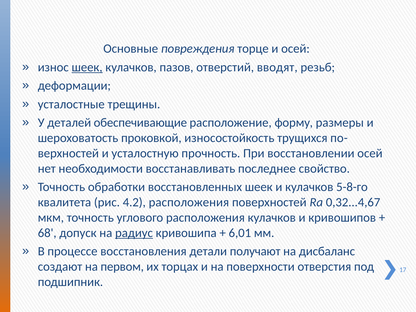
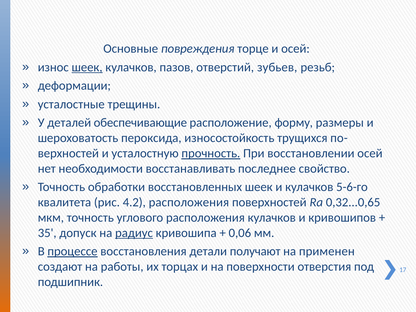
вводят: вводят -> зубьев (277, 67)
проковкой: проковкой -> пероксида (151, 138)
прочность underline: none -> present (211, 153)
5-8-го: 5-8-го -> 5-6-го (352, 187)
0,32...4,67: 0,32...4,67 -> 0,32...0,65 (353, 202)
68: 68 -> 35 (47, 233)
6,01: 6,01 -> 0,06 (240, 233)
процессе underline: none -> present (73, 251)
дисбаланс: дисбаланс -> применен (327, 251)
первом: первом -> работы (122, 267)
